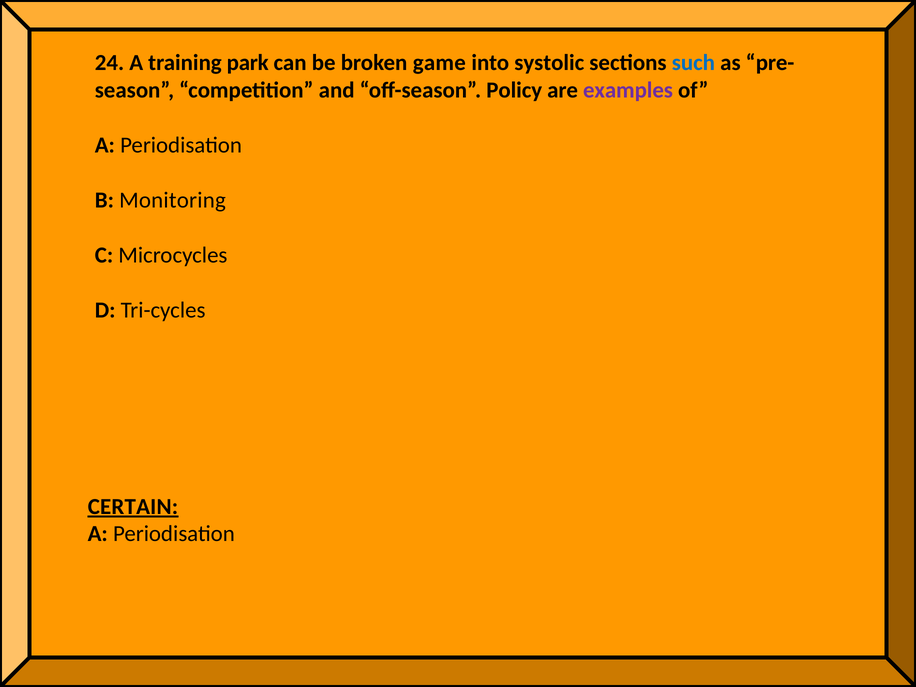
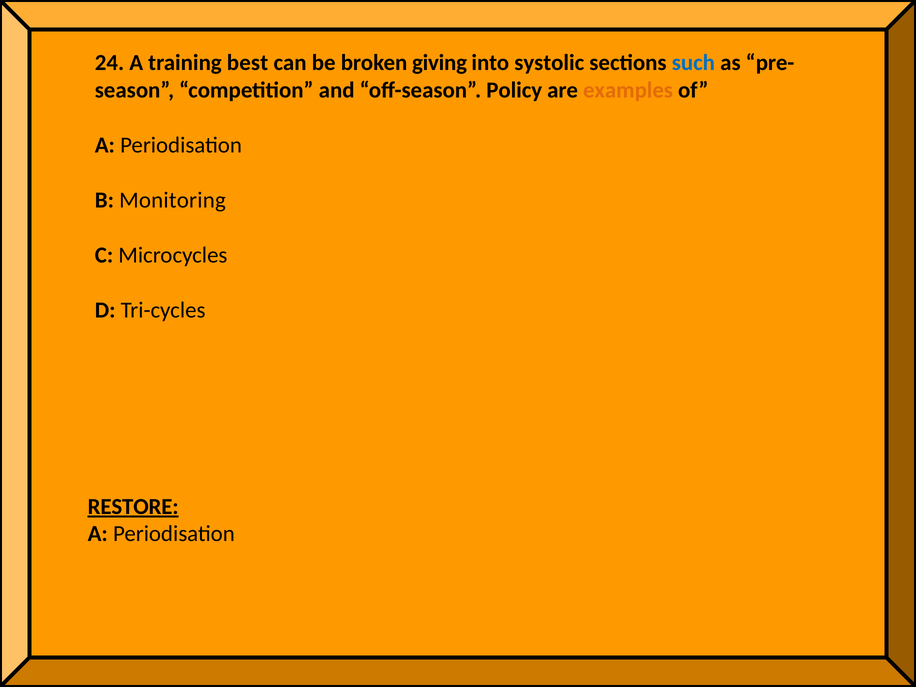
park: park -> best (248, 63)
game: game -> giving (440, 63)
examples colour: purple -> orange (628, 90)
CERTAIN: CERTAIN -> RESTORE (133, 506)
